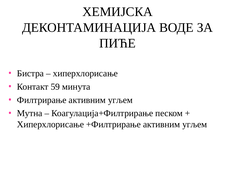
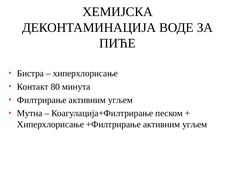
59: 59 -> 80 (55, 86)
